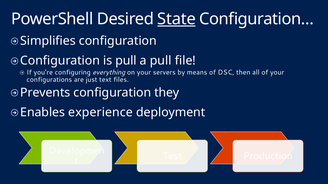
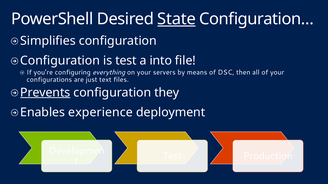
is pull: pull -> test (126, 61)
a pull: pull -> into (161, 61)
Prevents underline: none -> present (45, 93)
